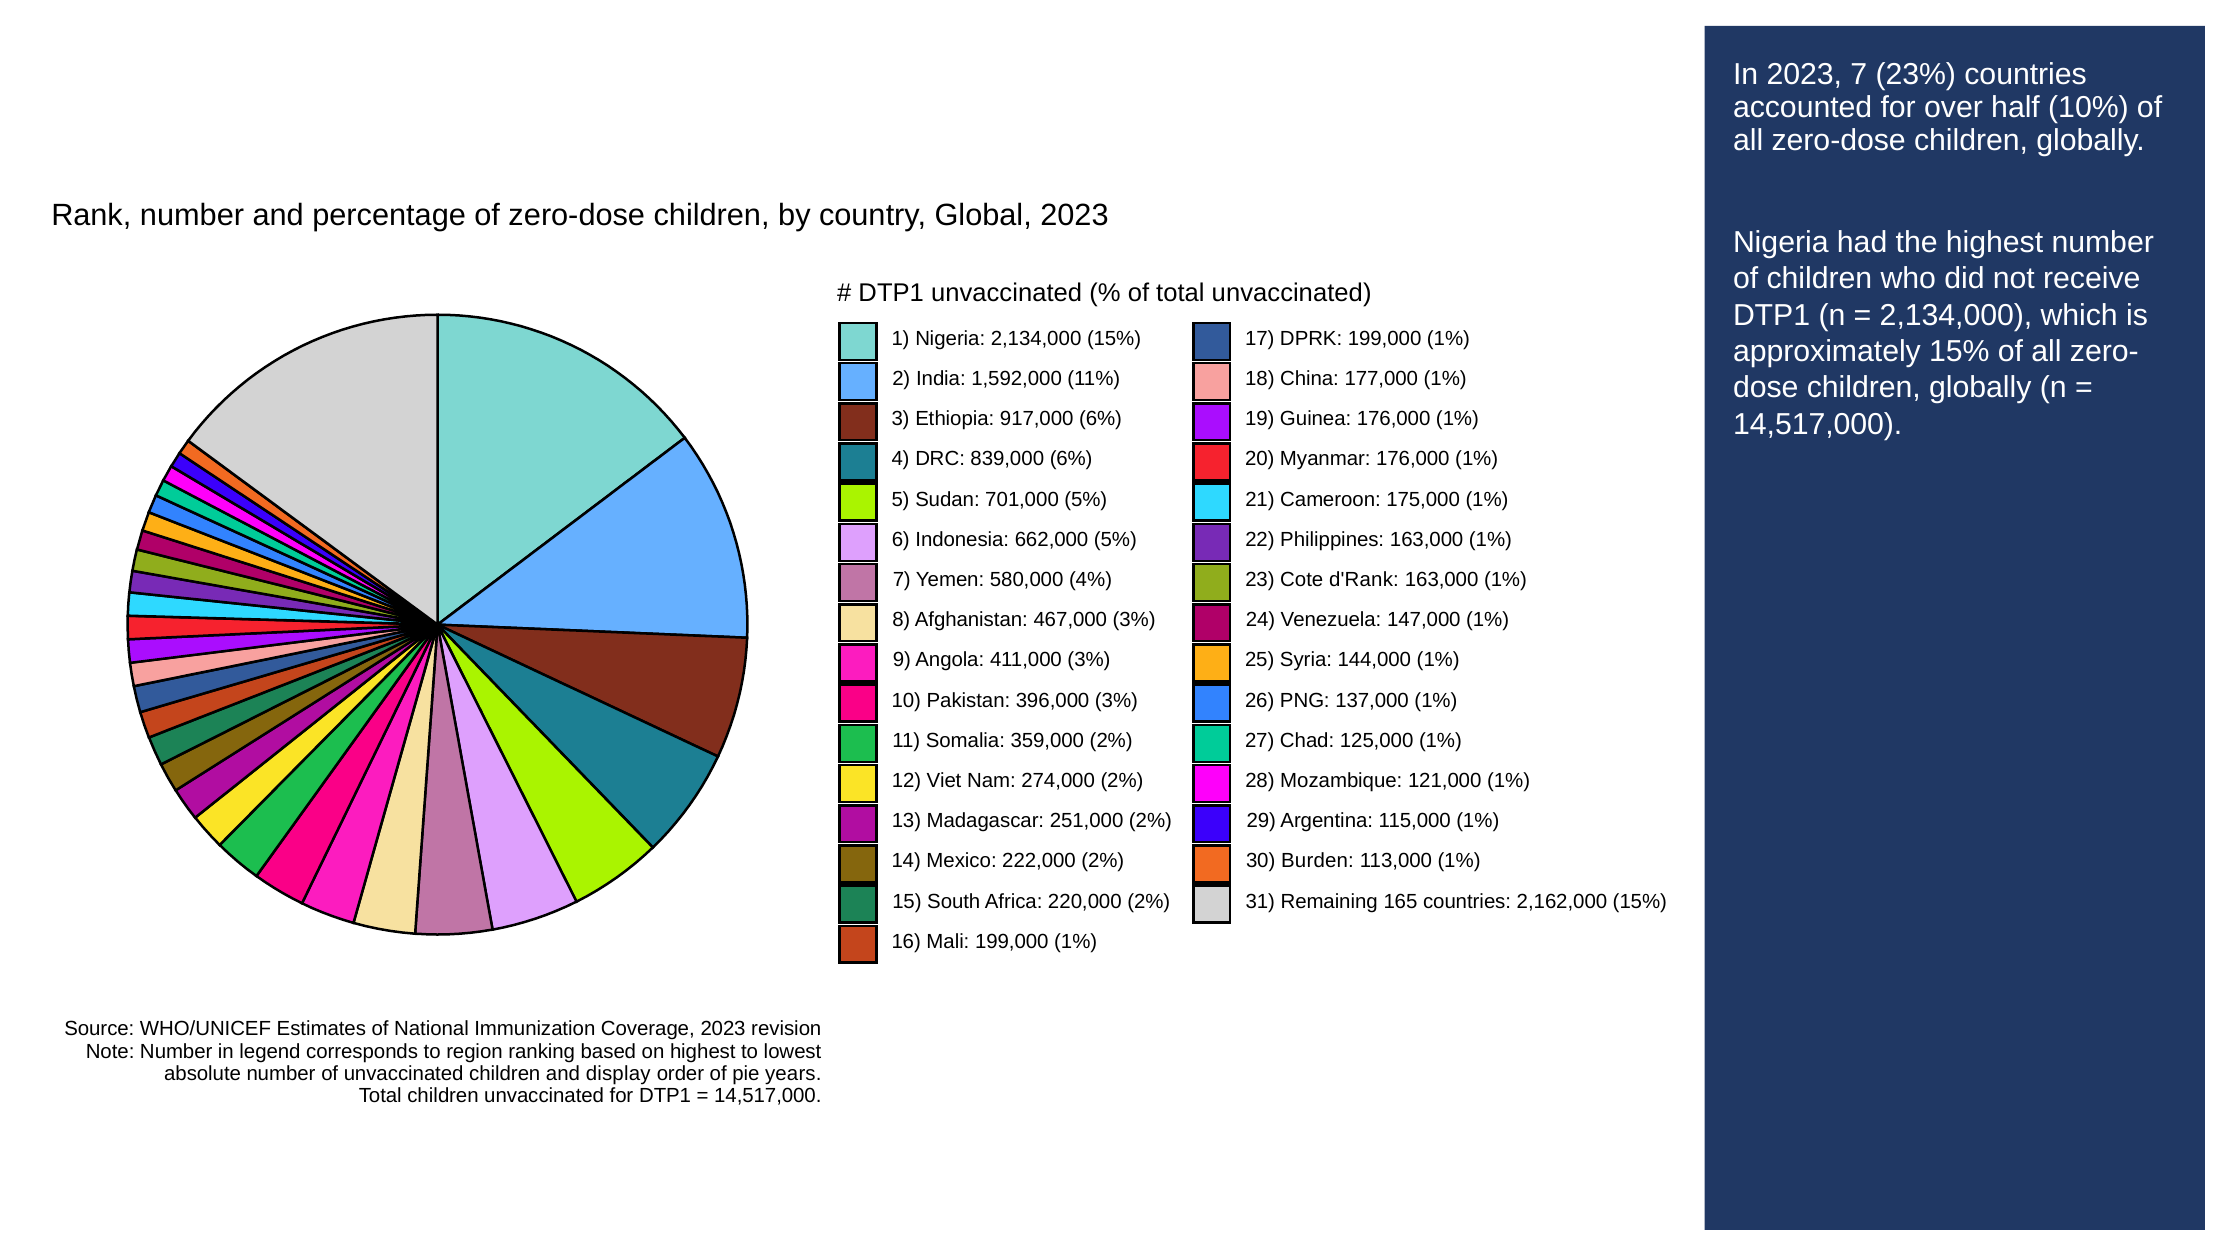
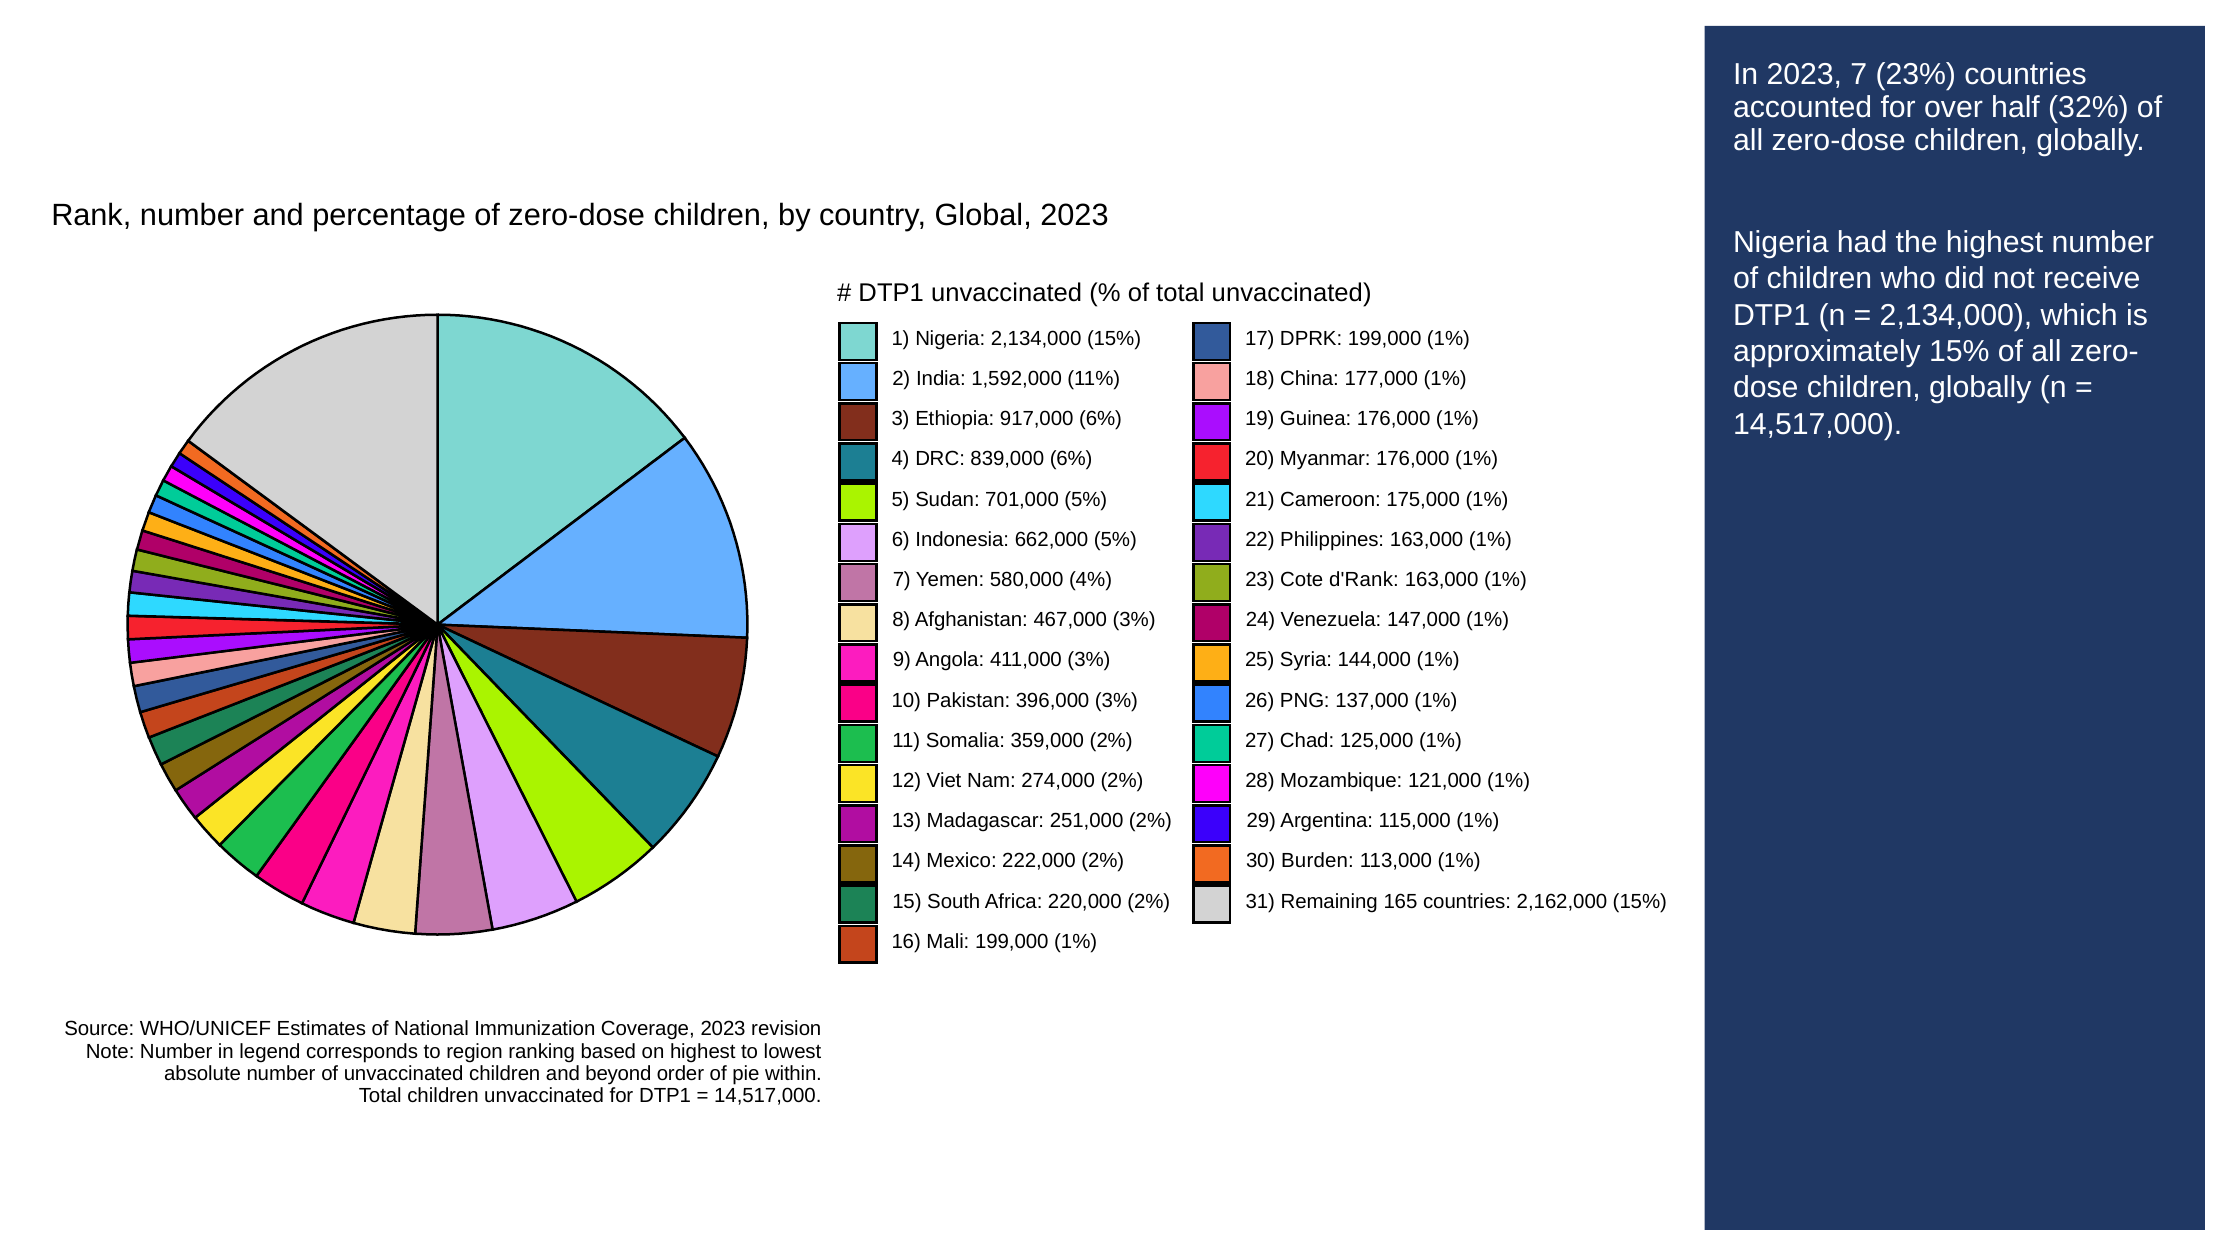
10%: 10% -> 32% (2088, 107)
display: display -> beyond (618, 1074)
years: years -> within (793, 1074)
